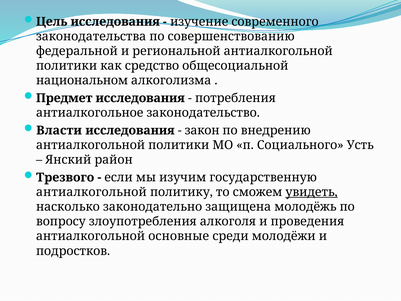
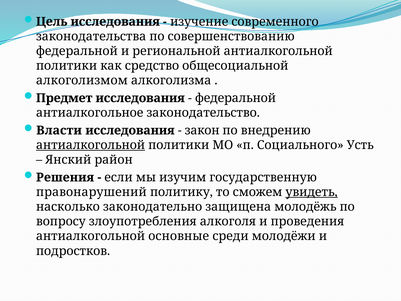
национальном: национальном -> алкоголизмом (82, 80)
потребления: потребления -> федеральной (235, 98)
антиалкогольной underline: none -> present (91, 145)
Трезвого: Трезвого -> Решения (65, 177)
антиалкогольной: антиалкогольной -> правонарушений (91, 192)
